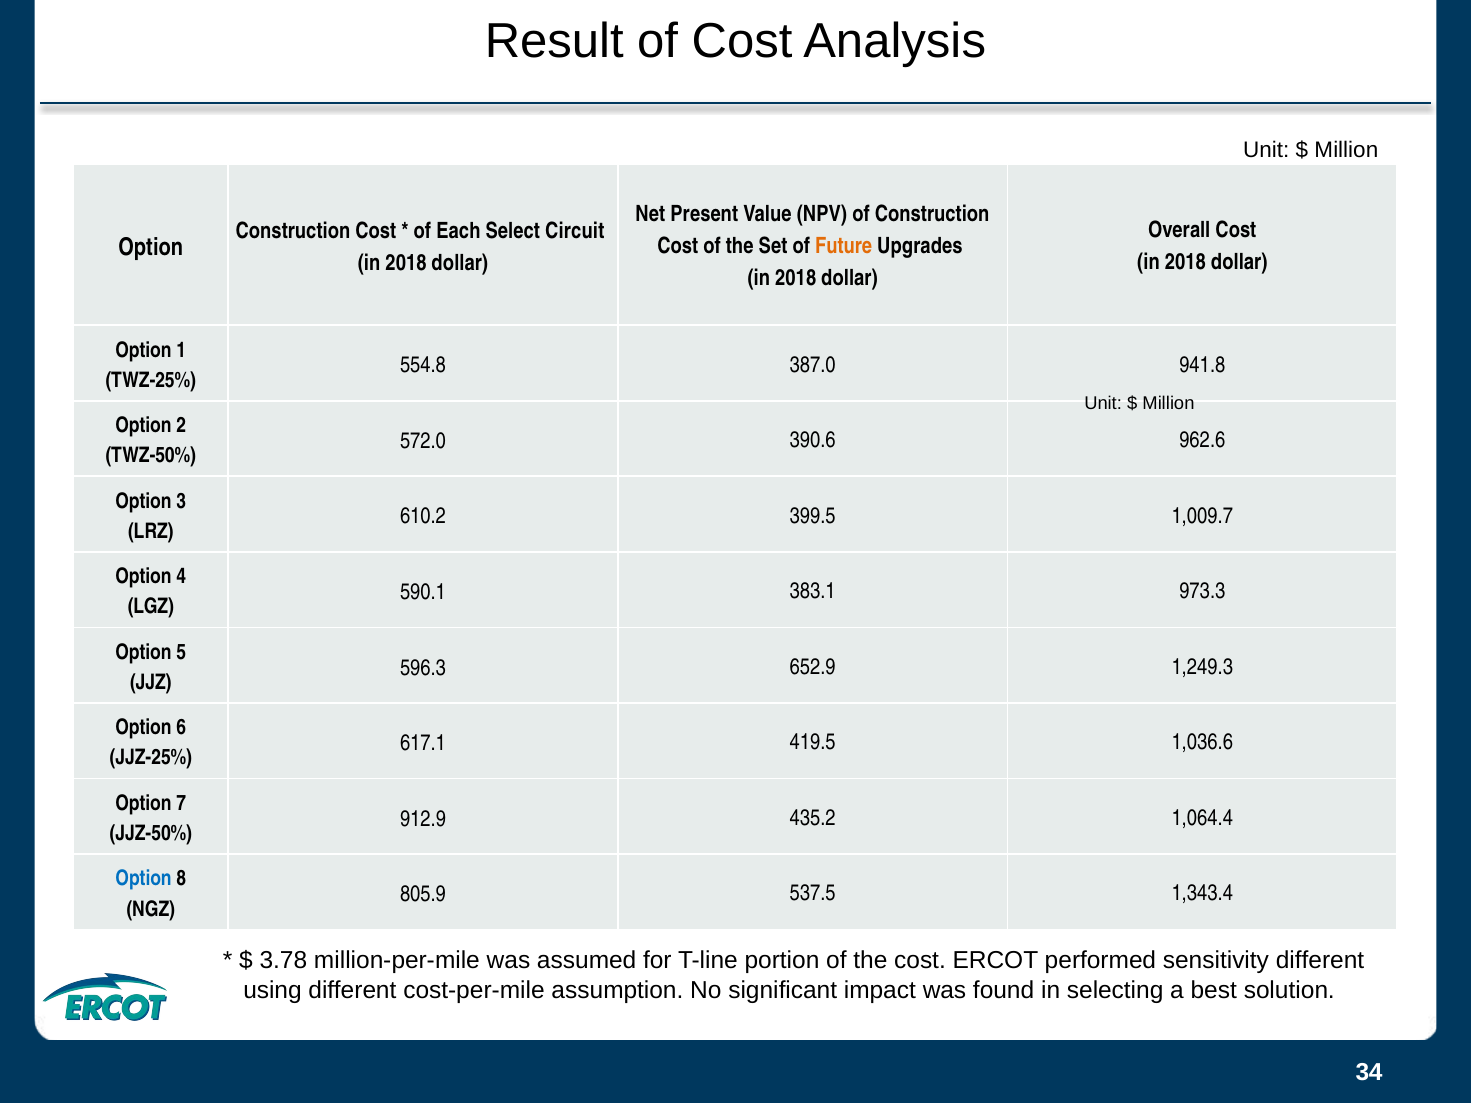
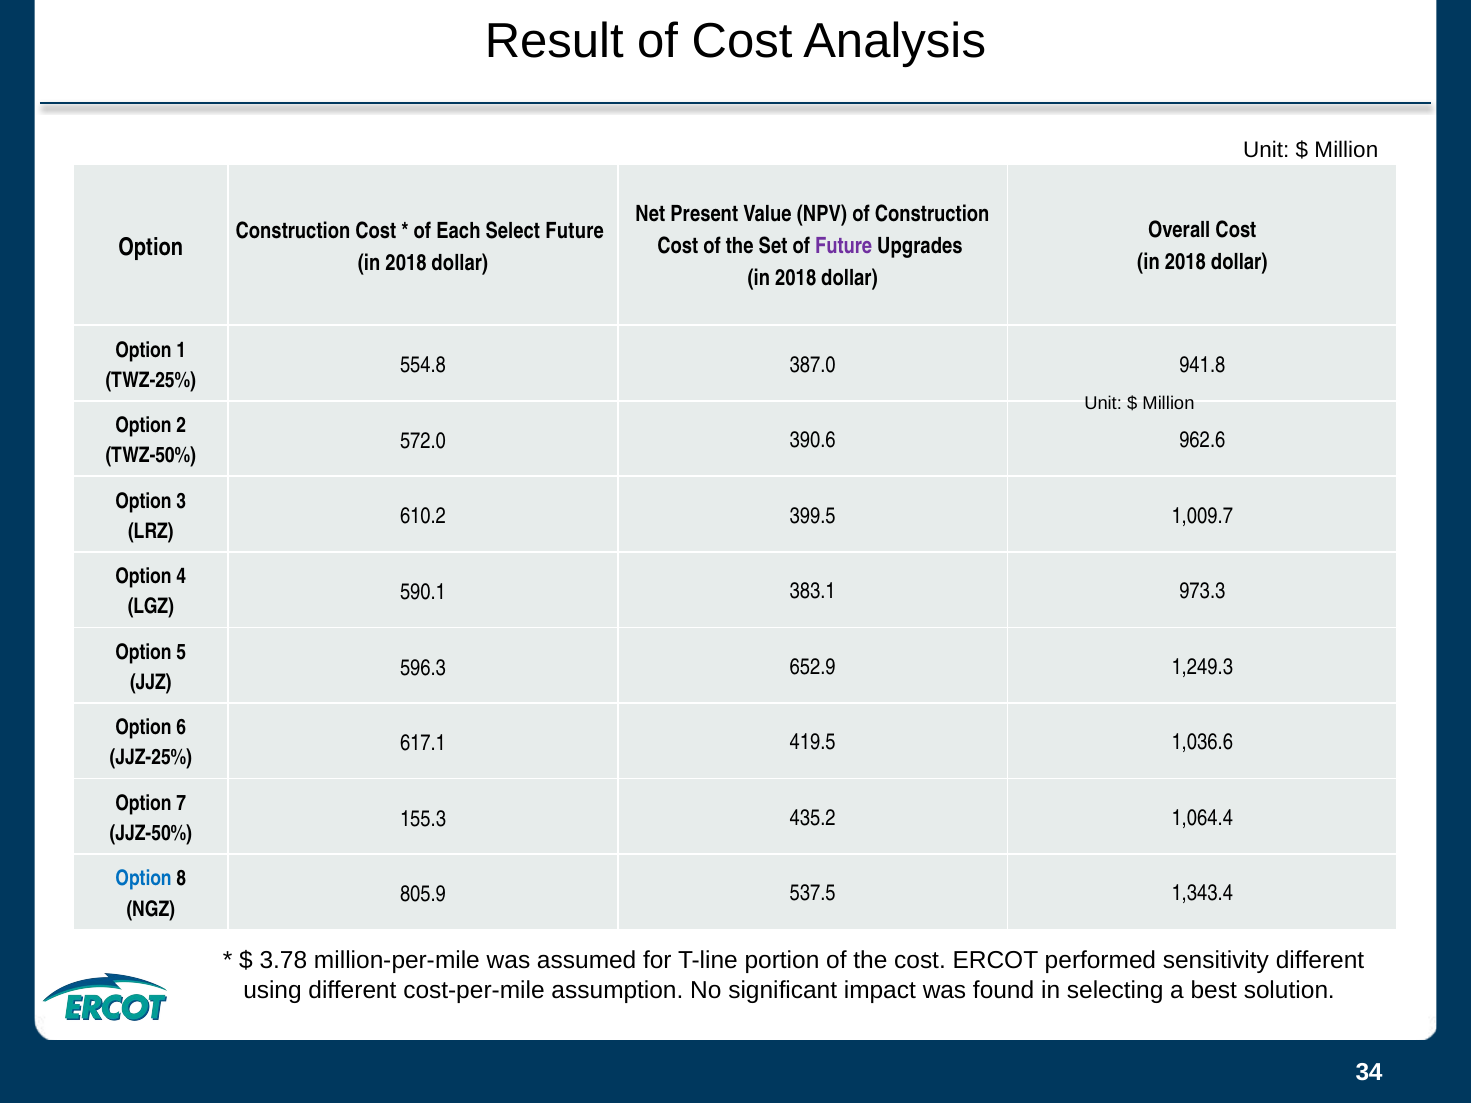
Select Circuit: Circuit -> Future (575, 231)
Future colour: orange -> purple (844, 246)
912.9: 912.9 -> 155.3 (423, 819)
